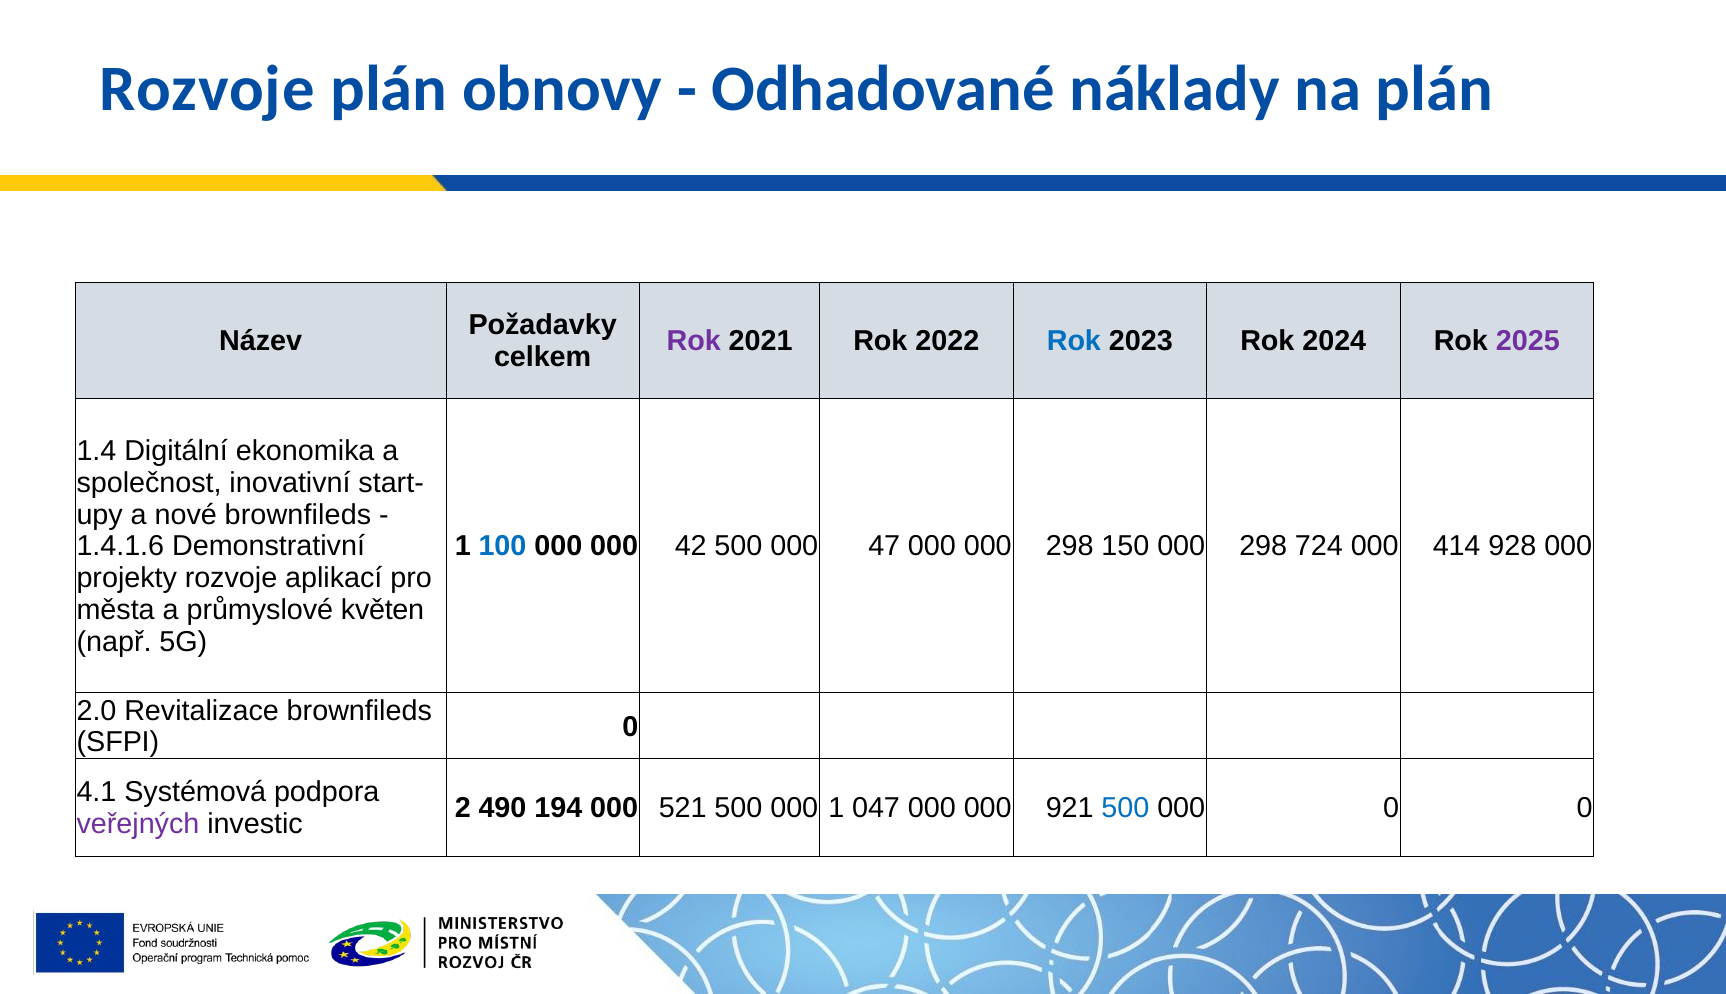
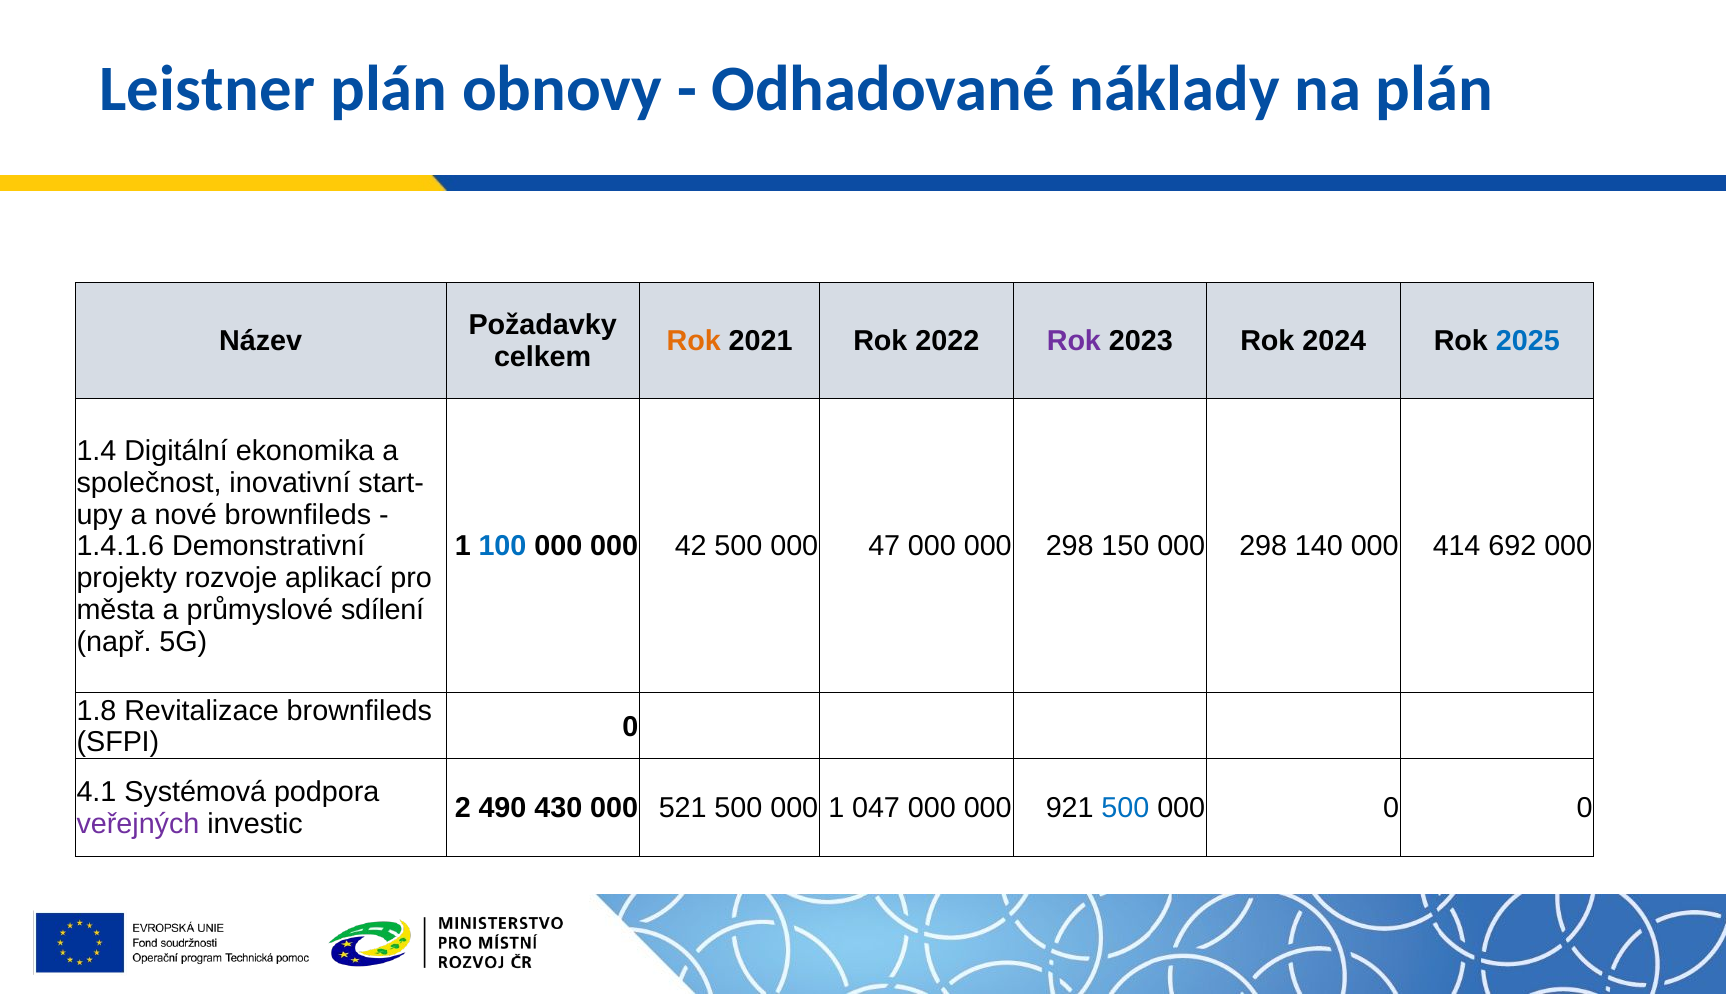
Rozvoje: Rozvoje -> Leistner (207, 90)
Rok colour: purple -> orange (694, 341)
Rok colour: blue -> purple (1074, 341)
2025 colour: purple -> blue (1528, 341)
724: 724 -> 140 (1319, 547)
928: 928 -> 692 (1512, 547)
květen: květen -> sdílení (383, 610)
2.0: 2.0 -> 1.8 (97, 711)
194: 194 -> 430 (558, 808)
